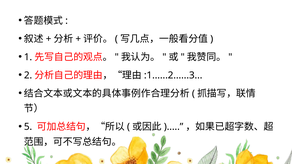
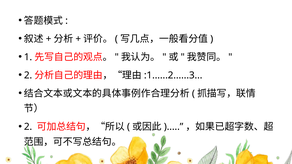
5: 5 -> 2 (28, 127)
